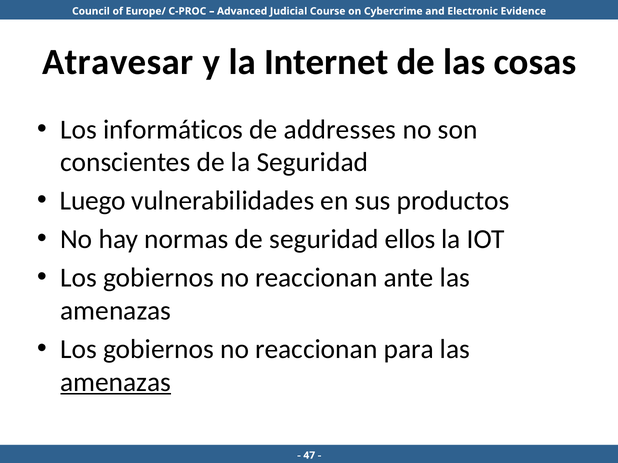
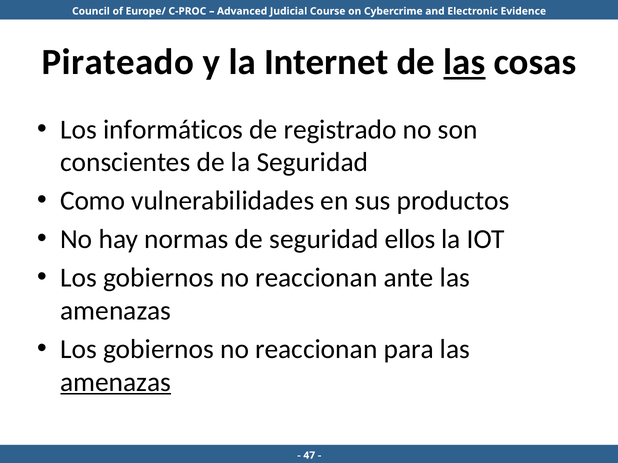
Atravesar: Atravesar -> Pirateado (118, 62)
las underline: none -> present (464, 62)
addresses: addresses -> registrado (340, 130)
Luego: Luego -> Como (93, 201)
